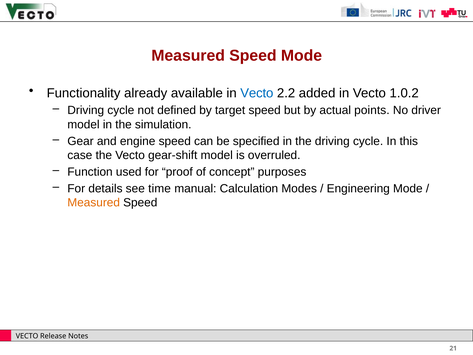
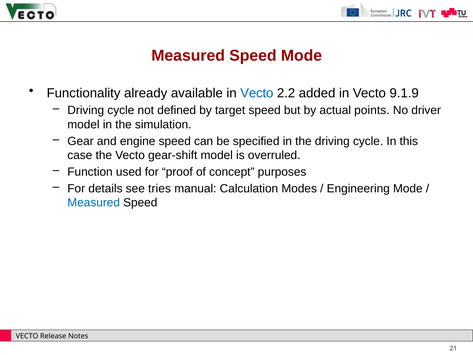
1.0.2: 1.0.2 -> 9.1.9 (404, 93)
time: time -> tries (160, 188)
Measured colour: orange -> blue (94, 203)
